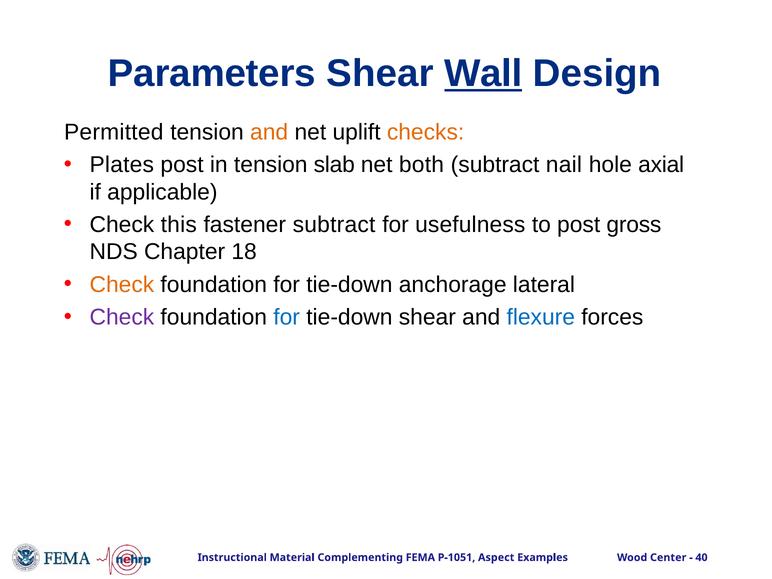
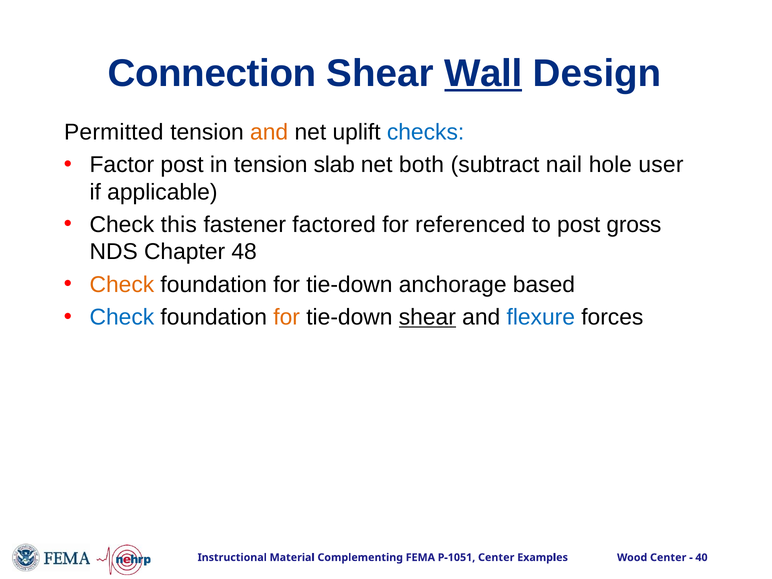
Parameters: Parameters -> Connection (212, 74)
checks colour: orange -> blue (426, 132)
Plates: Plates -> Factor (122, 165)
axial: axial -> user (661, 165)
fastener subtract: subtract -> factored (334, 225)
usefulness: usefulness -> referenced (470, 225)
18: 18 -> 48 (244, 252)
lateral: lateral -> based (544, 285)
Check colour: purple -> blue (122, 317)
for colour: blue -> orange (287, 317)
shear underline: none -> present (427, 317)
Aspect: Aspect -> Center (496, 557)
